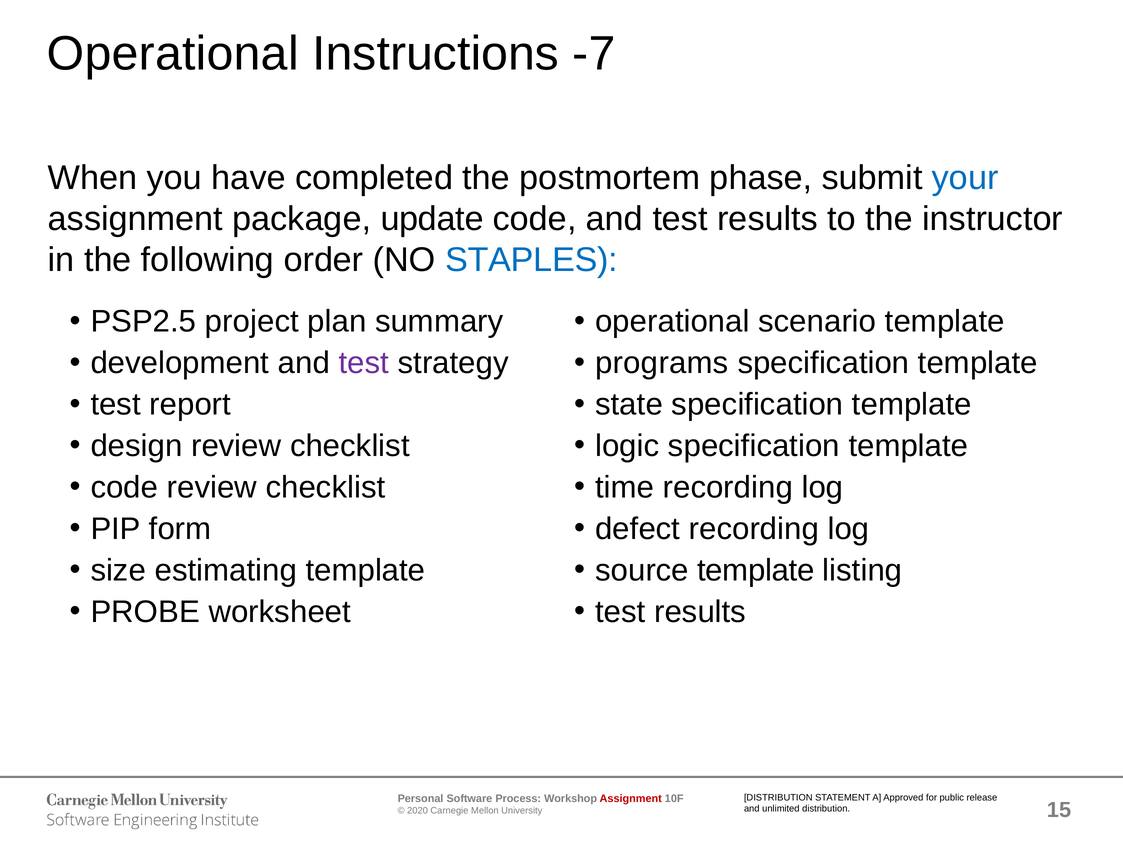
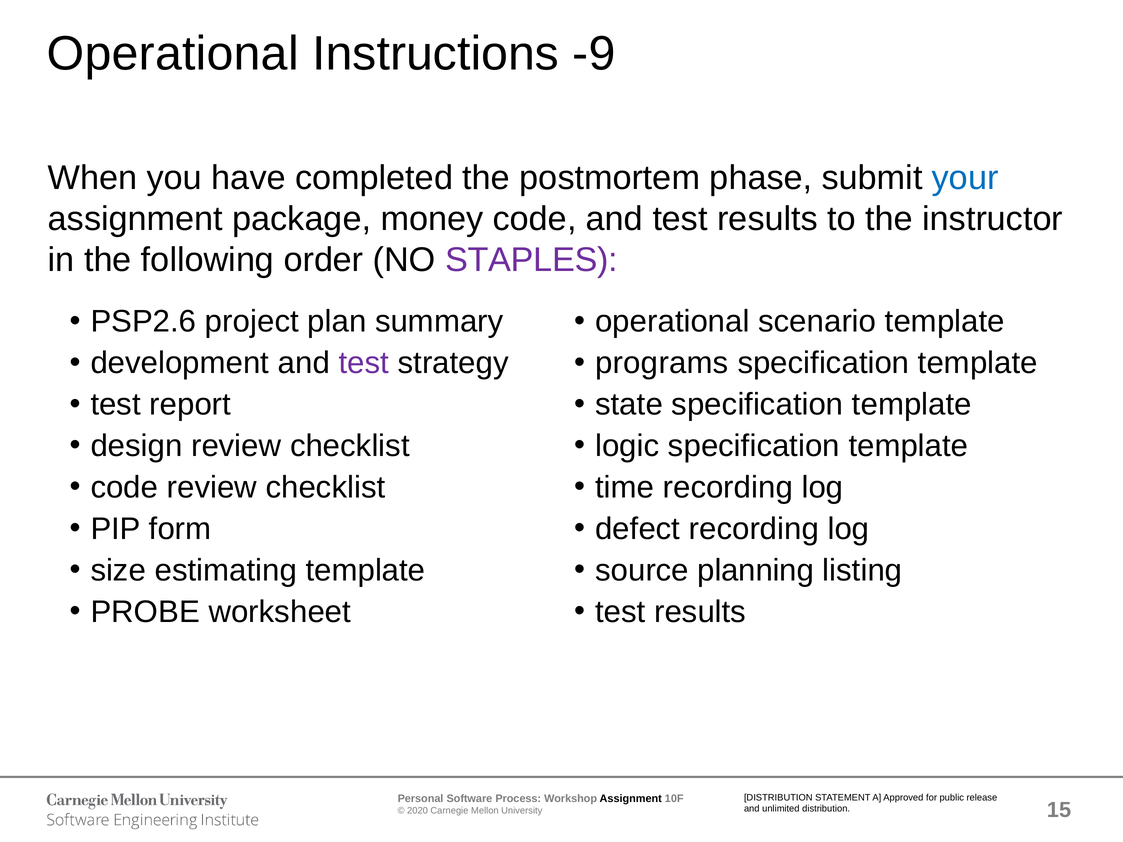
-7: -7 -> -9 (594, 54)
update: update -> money (432, 219)
STAPLES colour: blue -> purple (531, 260)
PSP2.5: PSP2.5 -> PSP2.6 (143, 322)
source template: template -> planning (756, 571)
Assignment colour: red -> black (631, 799)
